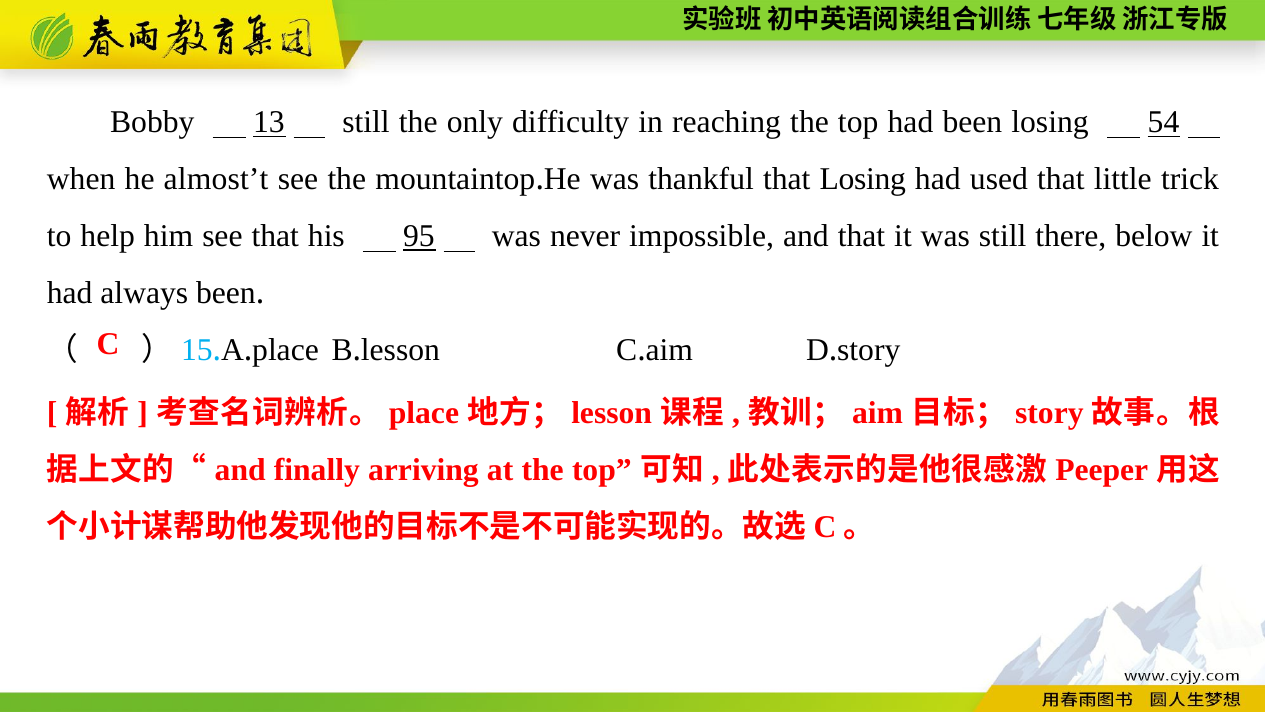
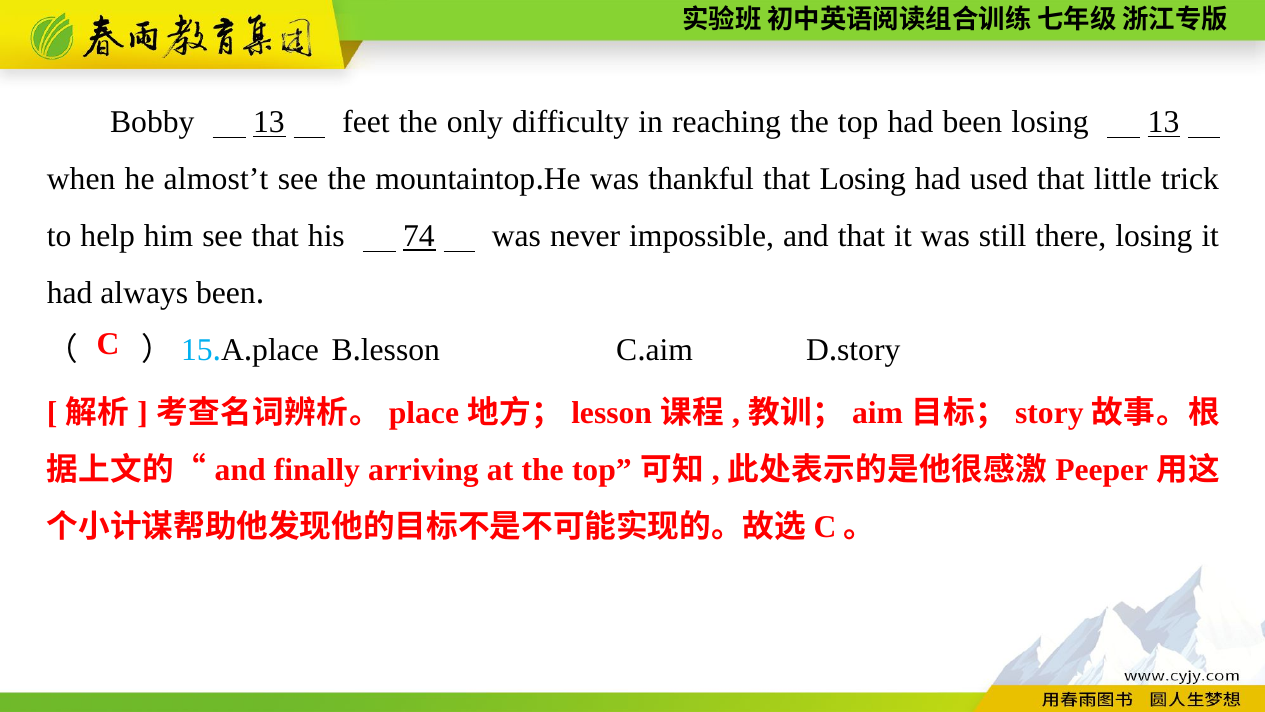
13 still: still -> feet (366, 122)
losing 54: 54 -> 13 (1164, 122)
95: 95 -> 74 (419, 236)
there below: below -> losing (1154, 236)
